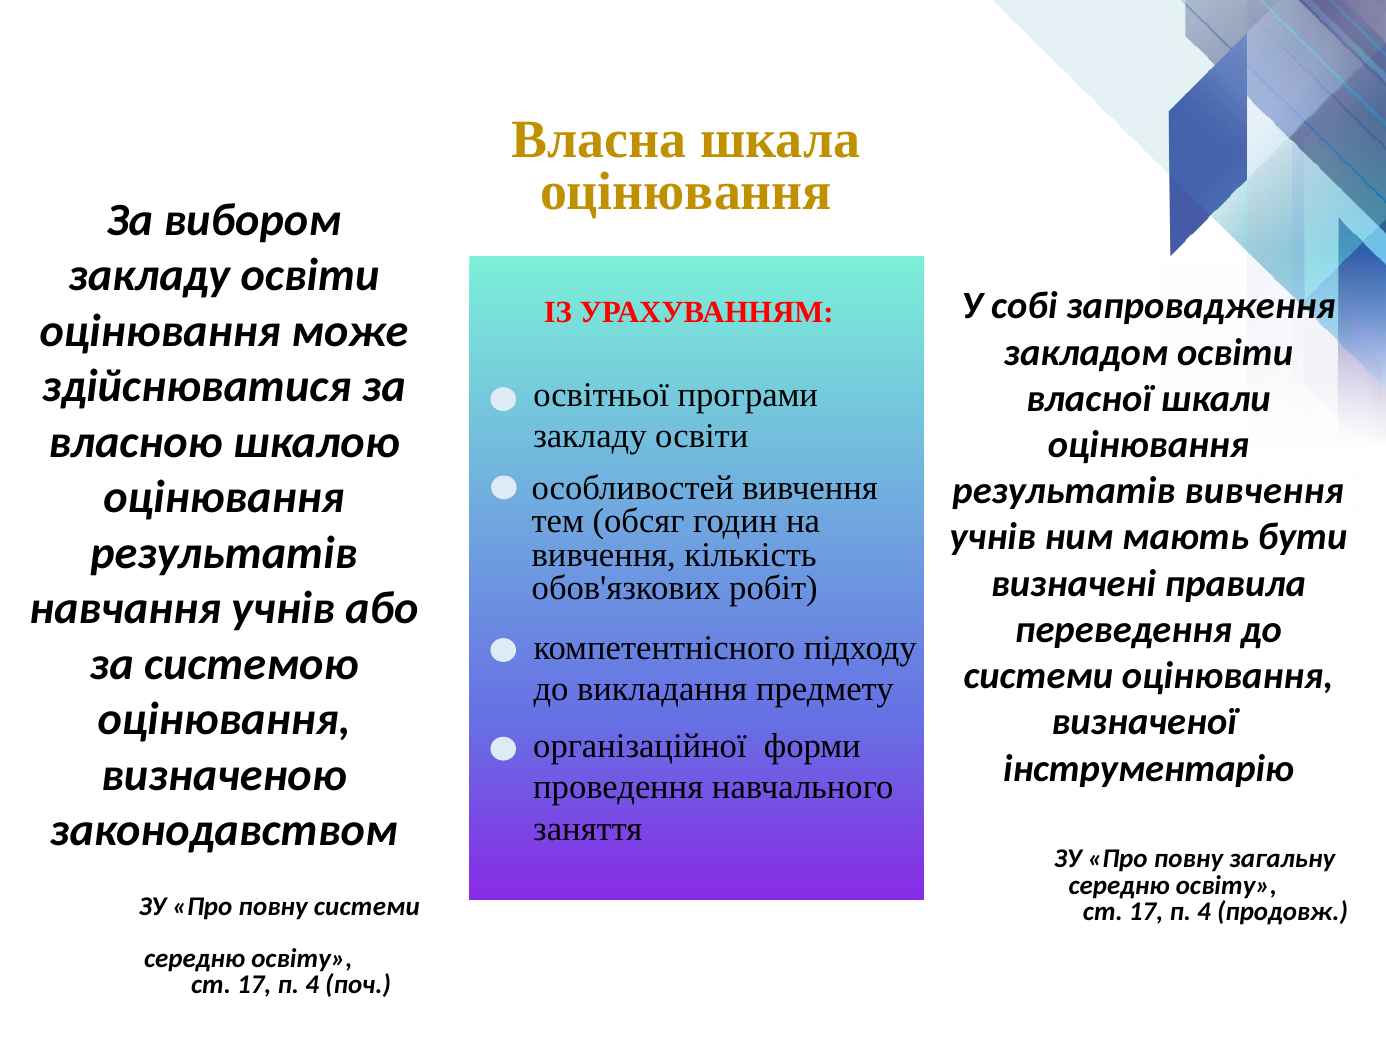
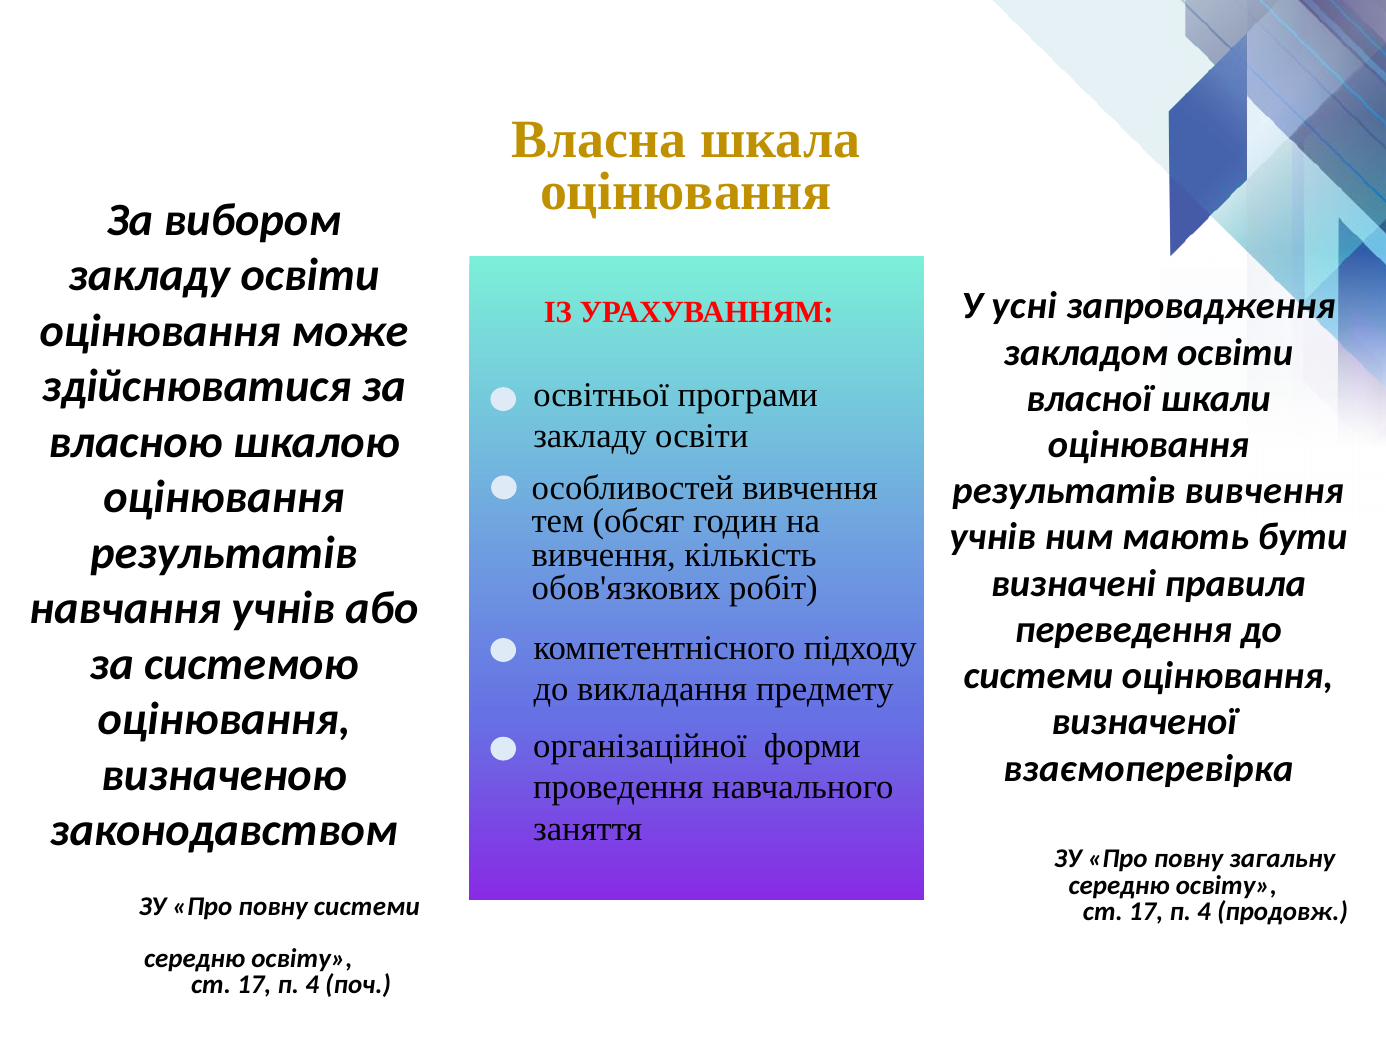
собі: собі -> усні (1024, 306)
інструментарію: інструментарію -> взаємоперевірка (1148, 768)
